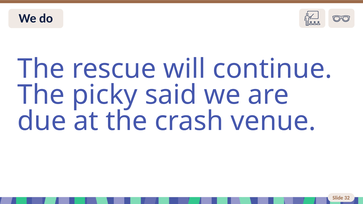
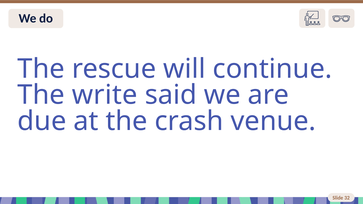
picky: picky -> write (105, 95)
